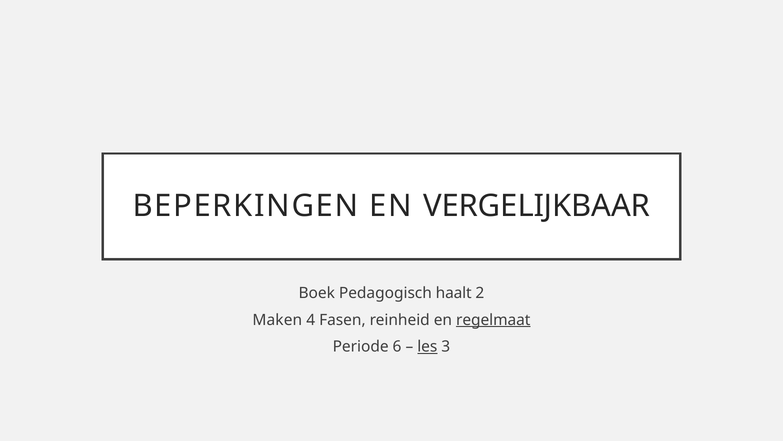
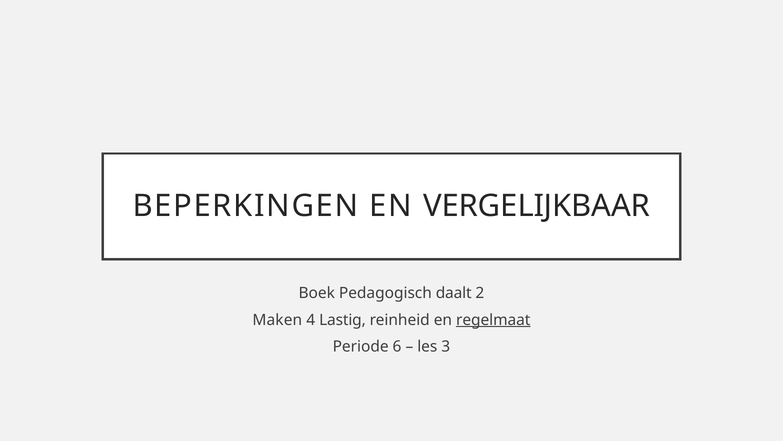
haalt: haalt -> daalt (454, 293)
Fasen: Fasen -> Lastig (342, 320)
les underline: present -> none (427, 346)
